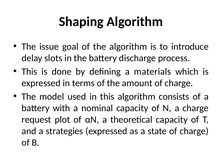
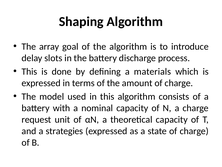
issue: issue -> array (49, 46)
plot: plot -> unit (62, 119)
